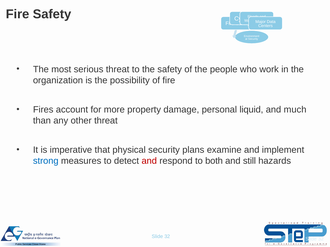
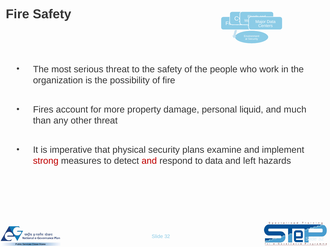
strong colour: blue -> red (46, 161)
to both: both -> data (214, 161)
still: still -> left (249, 161)
